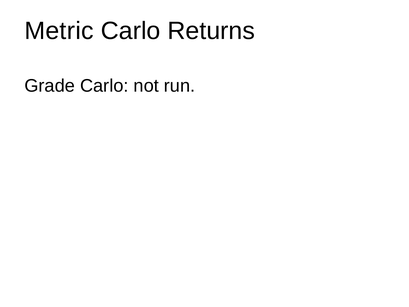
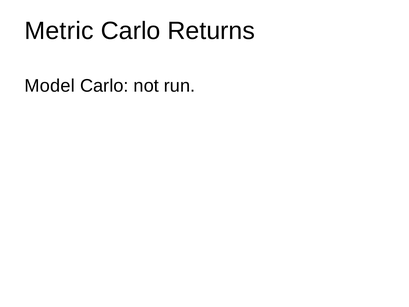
Grade: Grade -> Model (50, 86)
